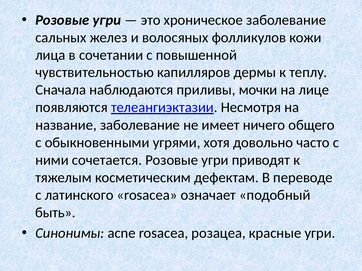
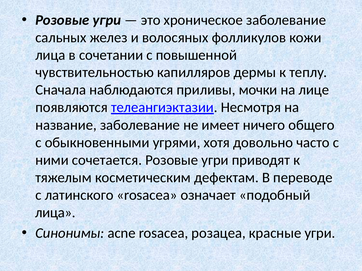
быть: быть -> лица (55, 213)
